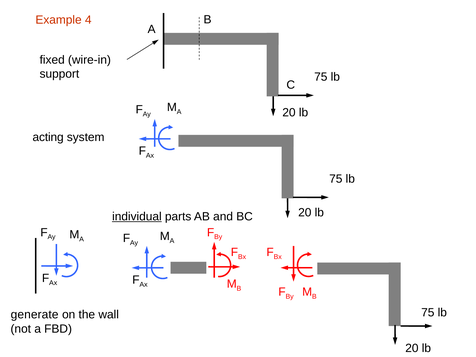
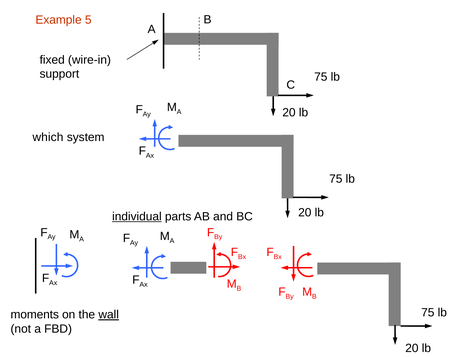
4: 4 -> 5 (88, 20)
acting: acting -> which (48, 137)
generate: generate -> moments (35, 315)
wall underline: none -> present (109, 315)
